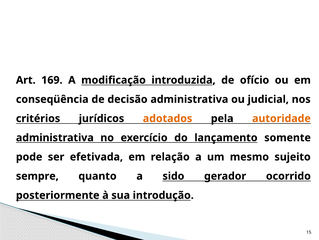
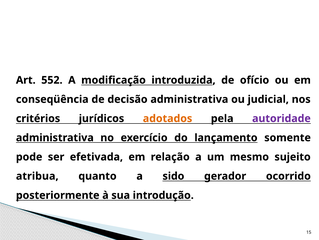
169: 169 -> 552 (52, 80)
autoridade colour: orange -> purple (281, 118)
sempre: sempre -> atribua (37, 176)
